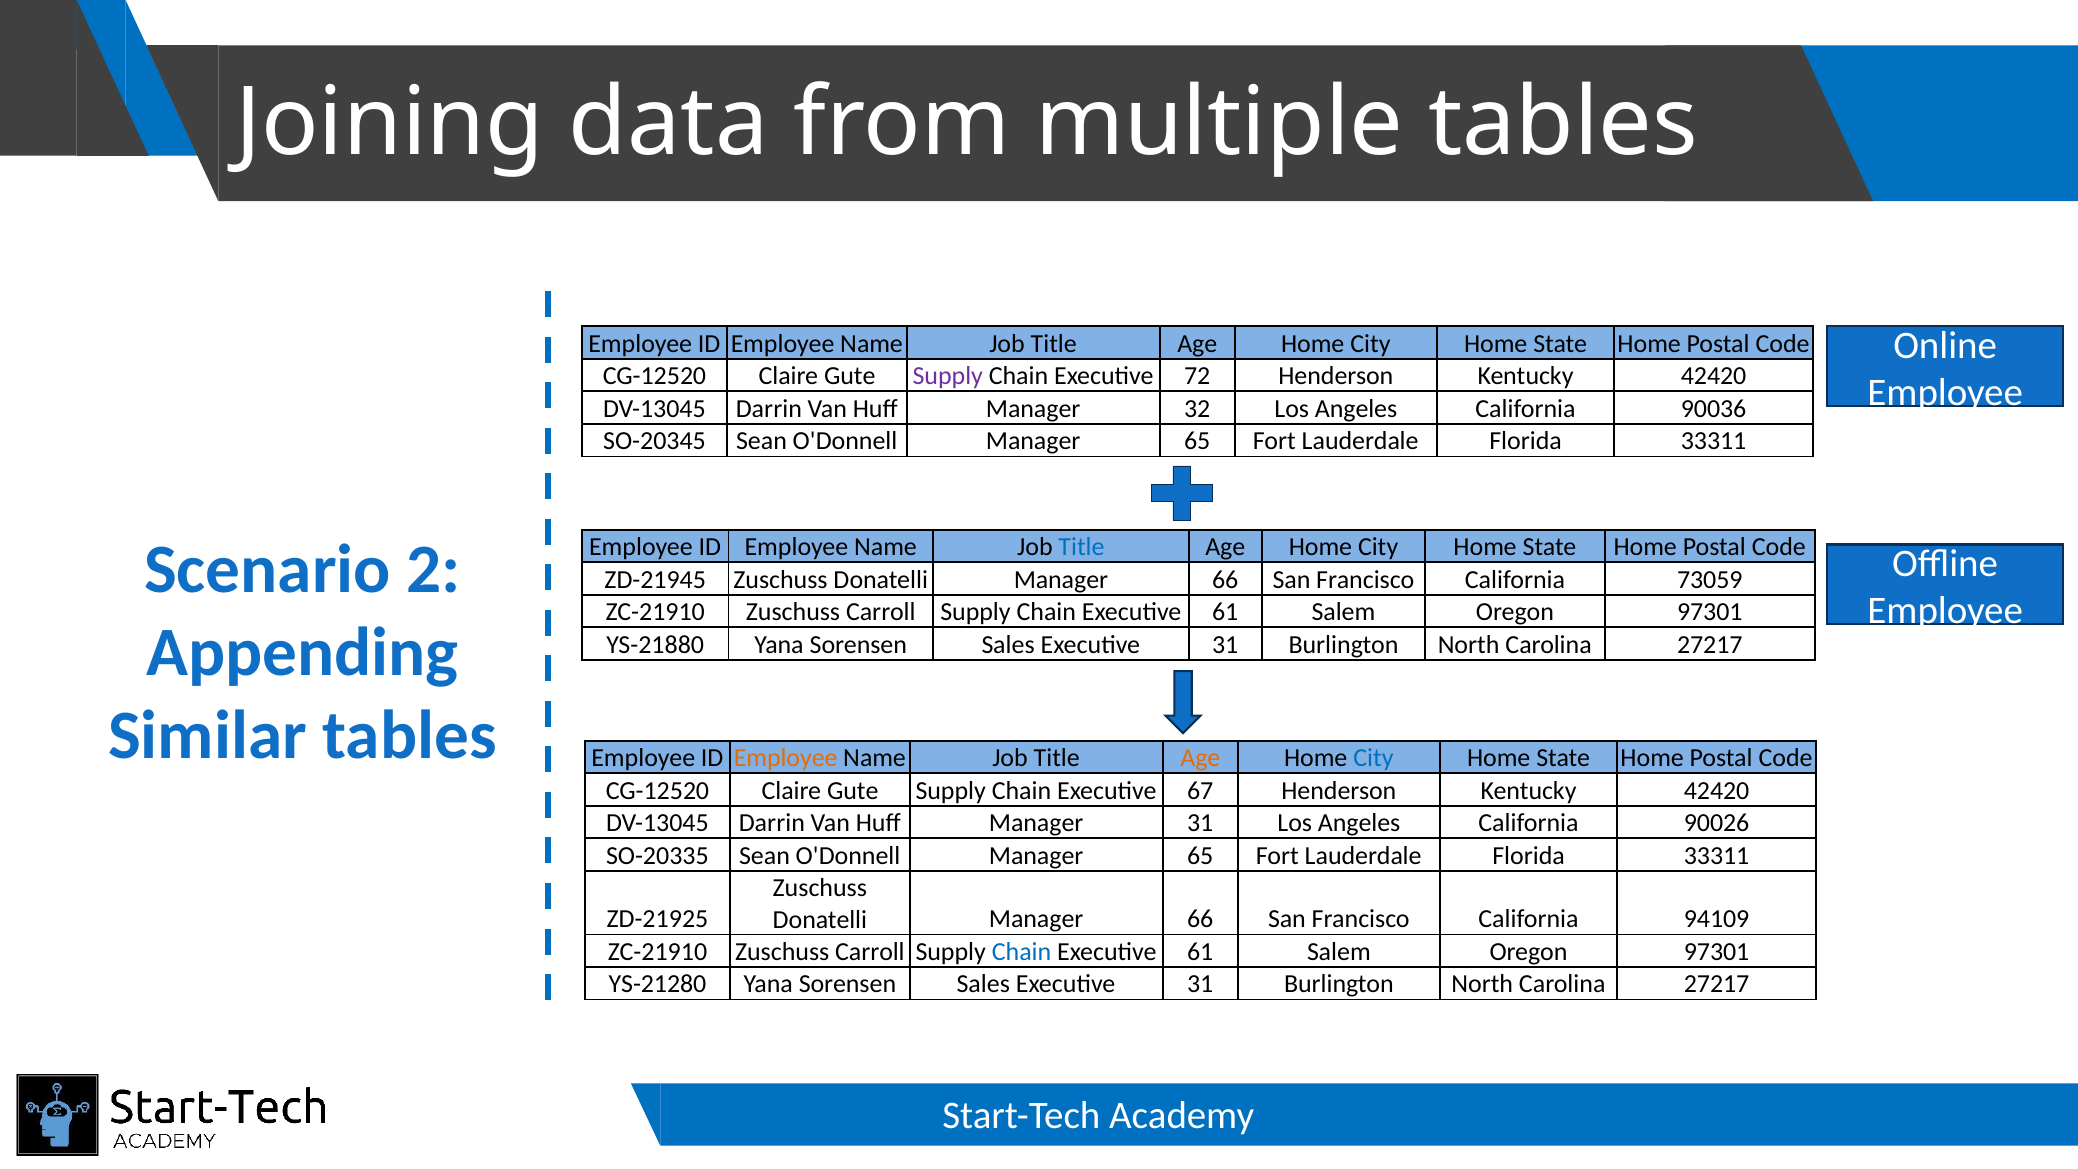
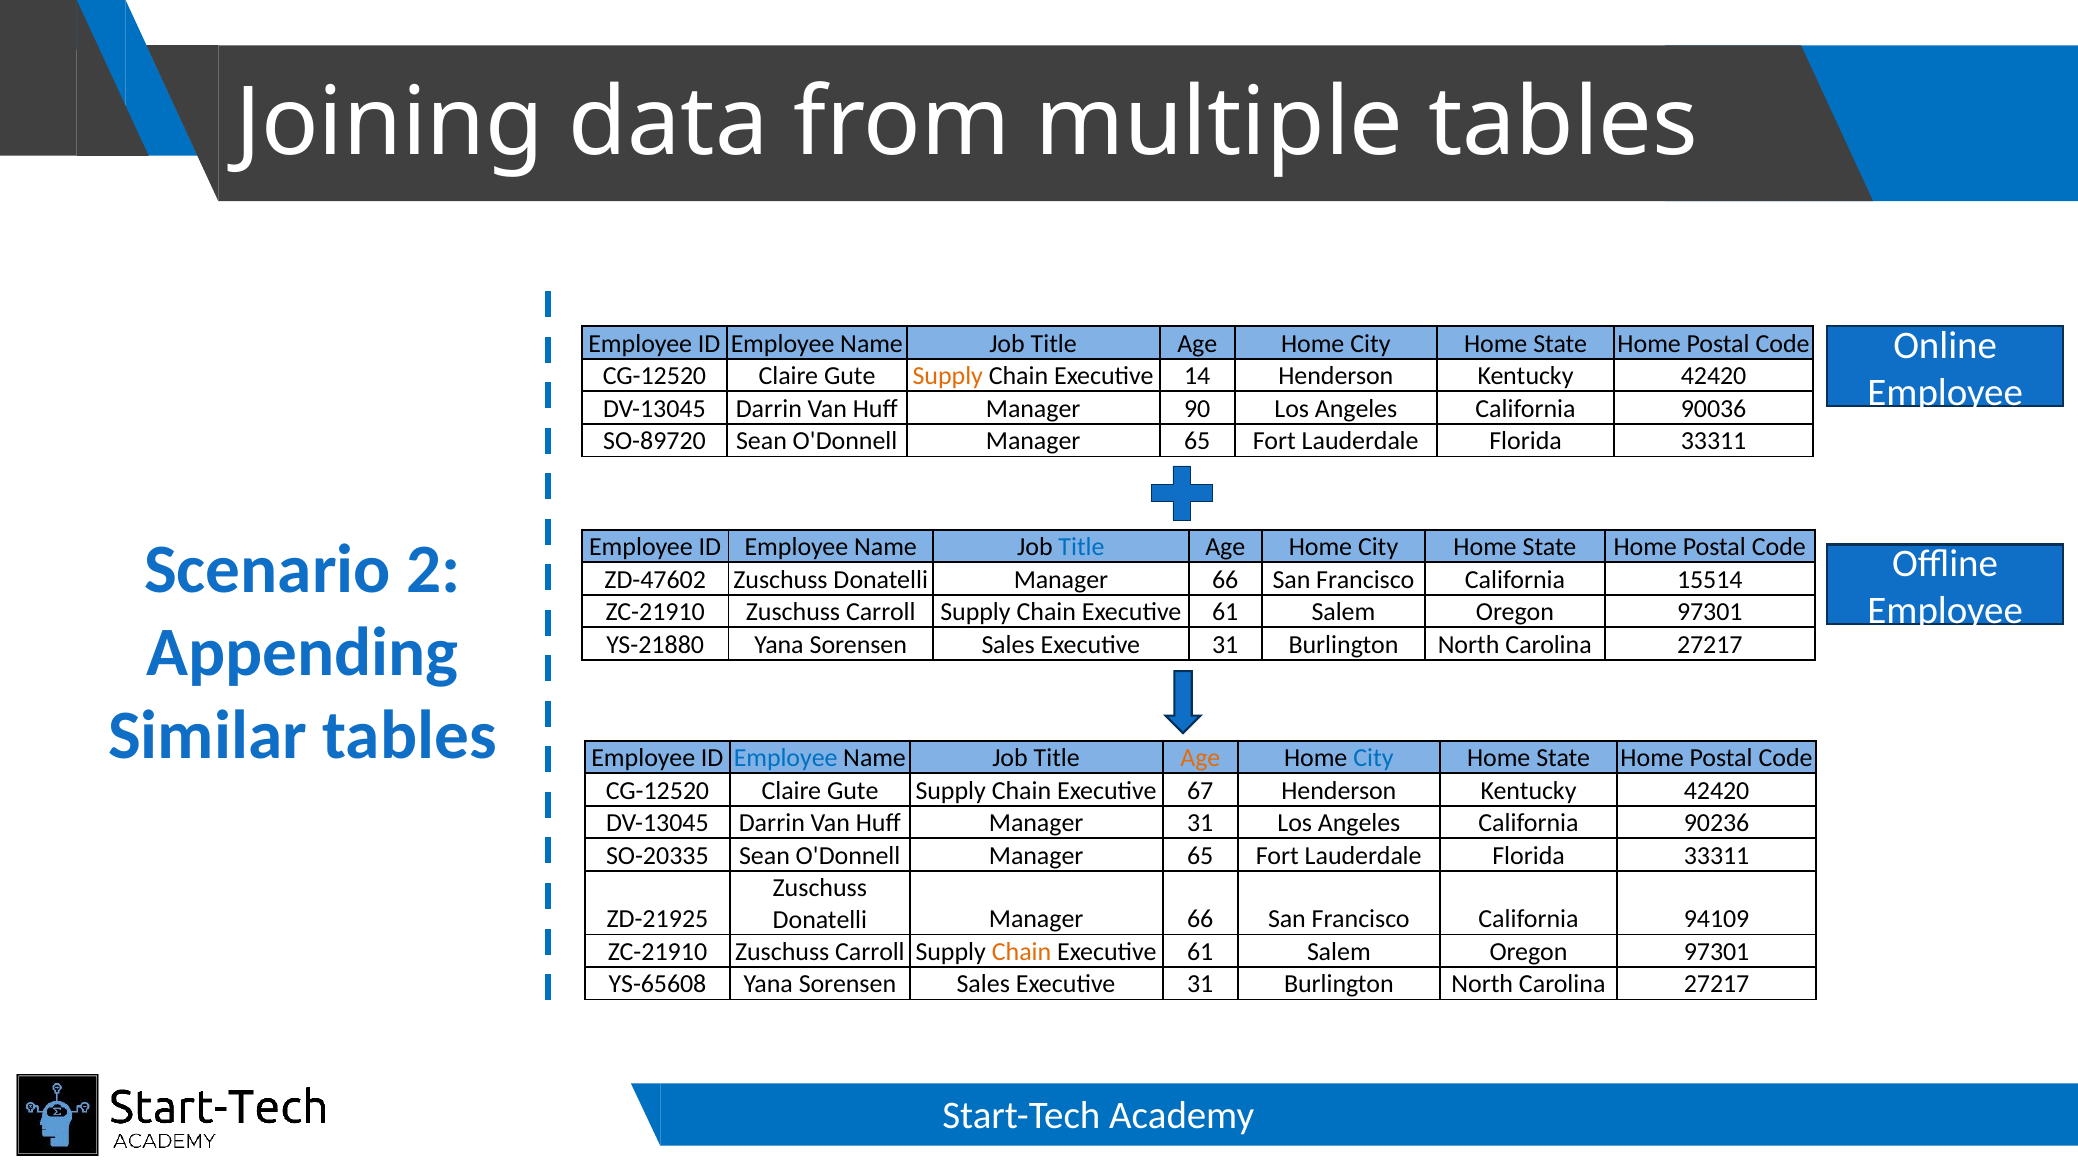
Supply colour: purple -> orange (948, 376)
72: 72 -> 14 (1197, 376)
32: 32 -> 90 (1197, 409)
SO-20345: SO-20345 -> SO-89720 (654, 441)
ZD-21945: ZD-21945 -> ZD-47602 (655, 579)
73059: 73059 -> 15514 (1710, 579)
Employee colour: orange -> blue (786, 758)
90026: 90026 -> 90236 (1717, 823)
Chain colour: blue -> orange (1022, 952)
YS-21280: YS-21280 -> YS-65608 (657, 984)
